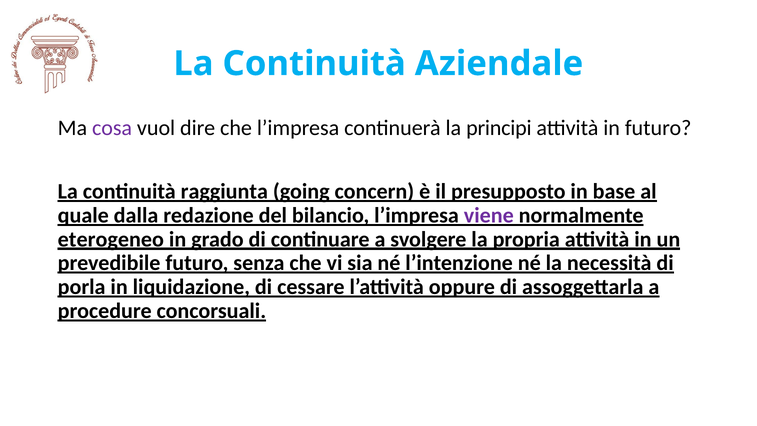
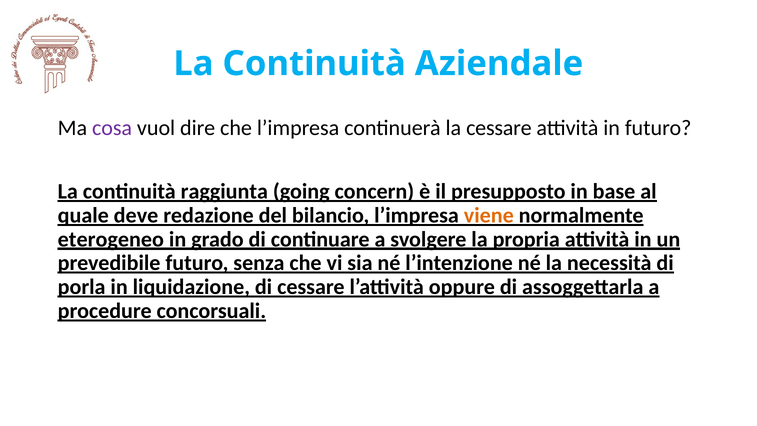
la principi: principi -> cessare (499, 128)
dalla: dalla -> deve (136, 215)
viene colour: purple -> orange (489, 215)
